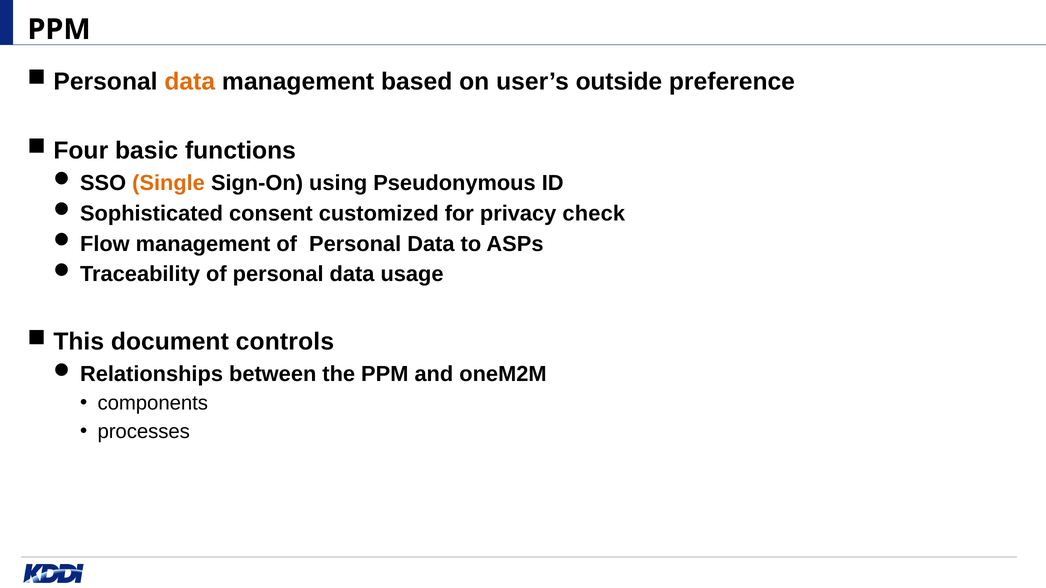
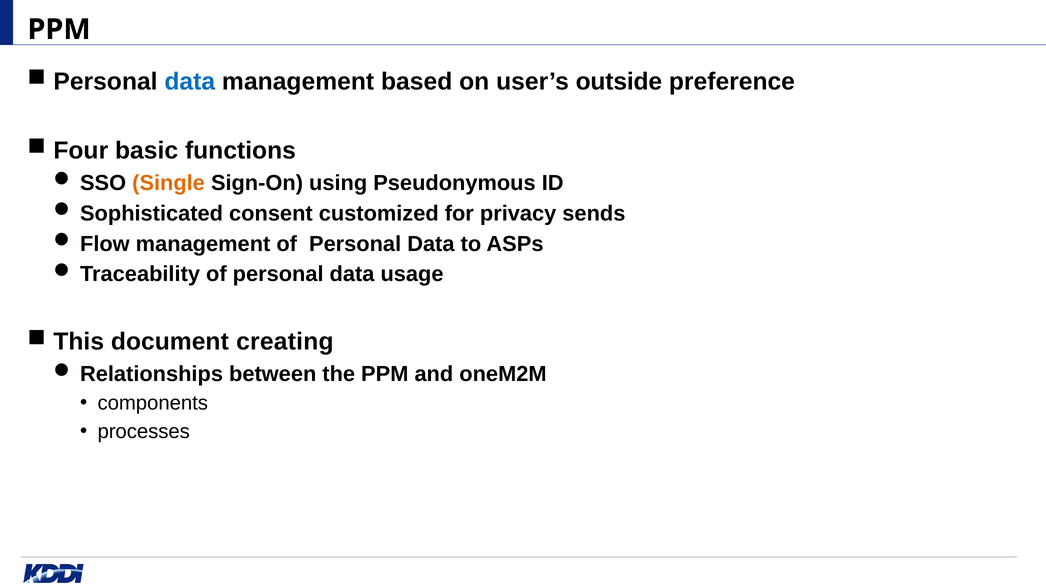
data colour: orange -> blue (190, 82)
check: check -> sends (594, 213)
controls: controls -> creating (285, 342)
